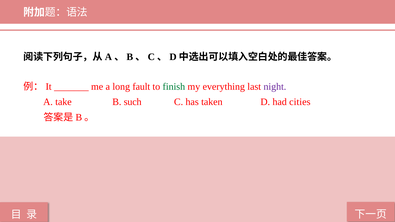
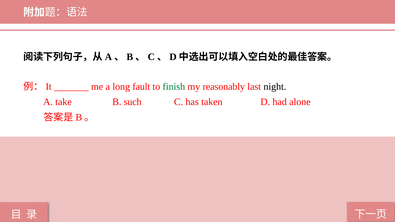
everything: everything -> reasonably (224, 87)
night colour: purple -> black (275, 87)
cities: cities -> alone (300, 102)
